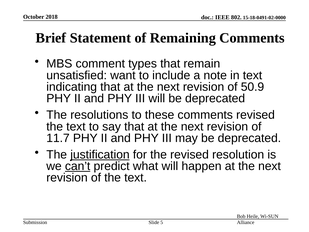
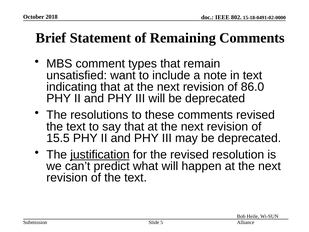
50.9: 50.9 -> 86.0 (252, 87)
11.7: 11.7 -> 15.5 (58, 138)
can’t underline: present -> none (78, 166)
